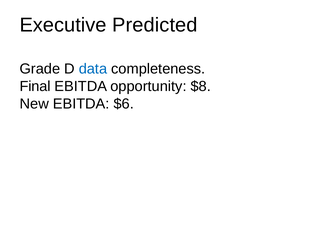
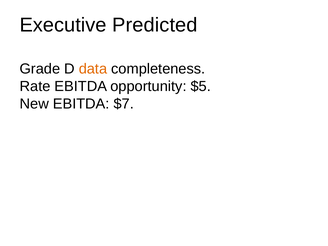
data colour: blue -> orange (93, 69)
Final: Final -> Rate (35, 86)
$8: $8 -> $5 (201, 86)
$6: $6 -> $7 (124, 104)
